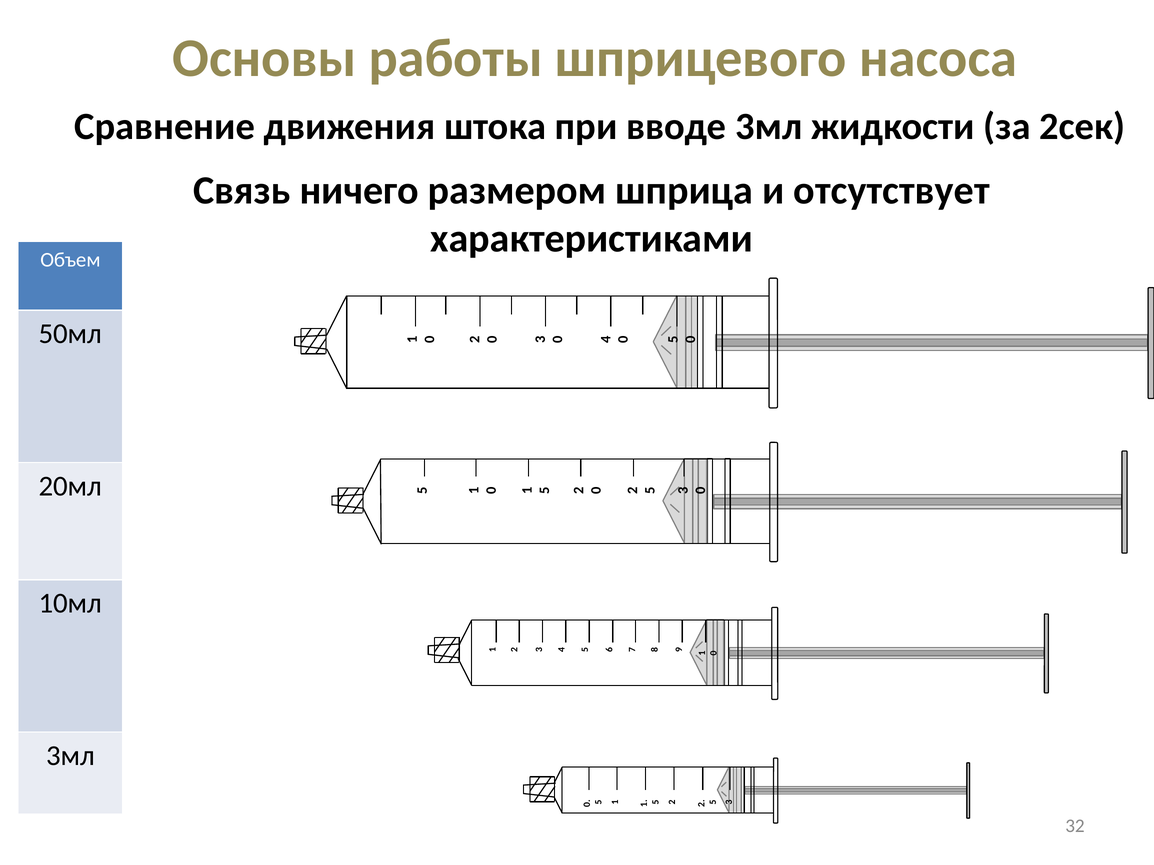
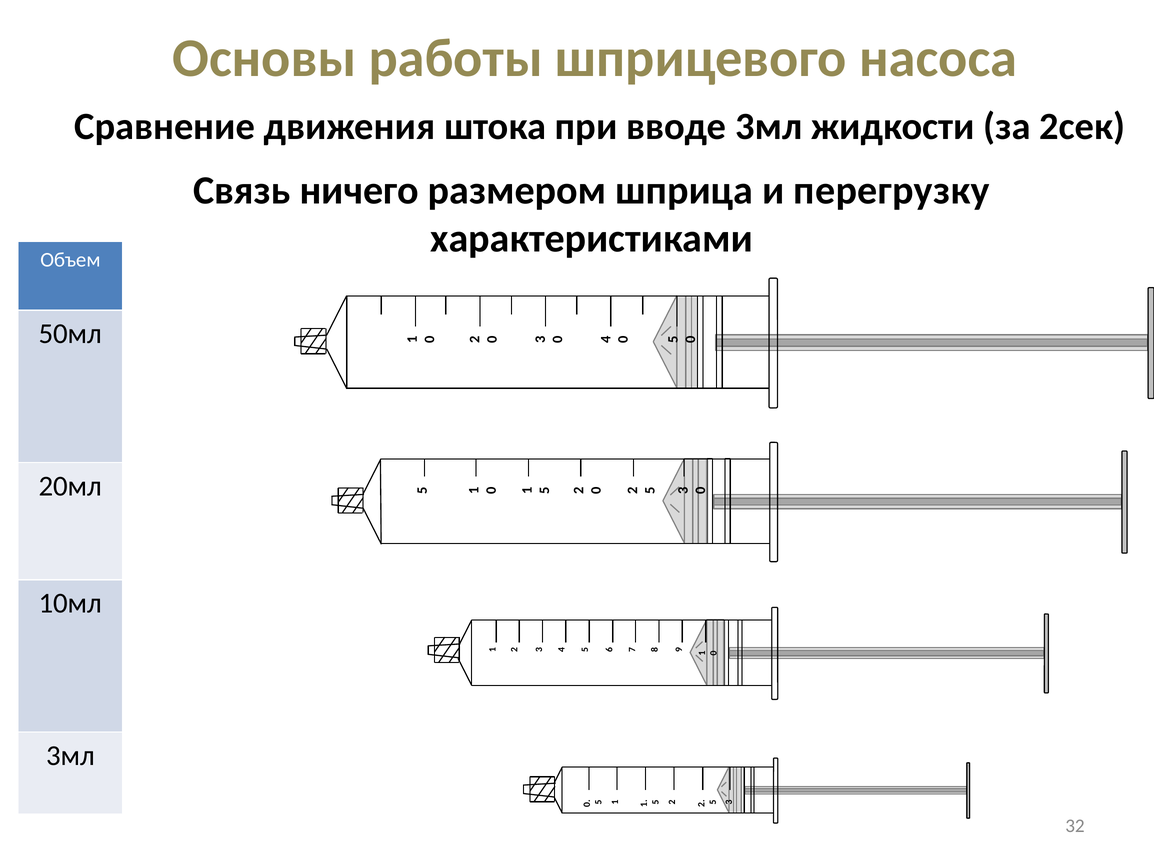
отсутствует: отсутствует -> перегрузку (892, 191)
